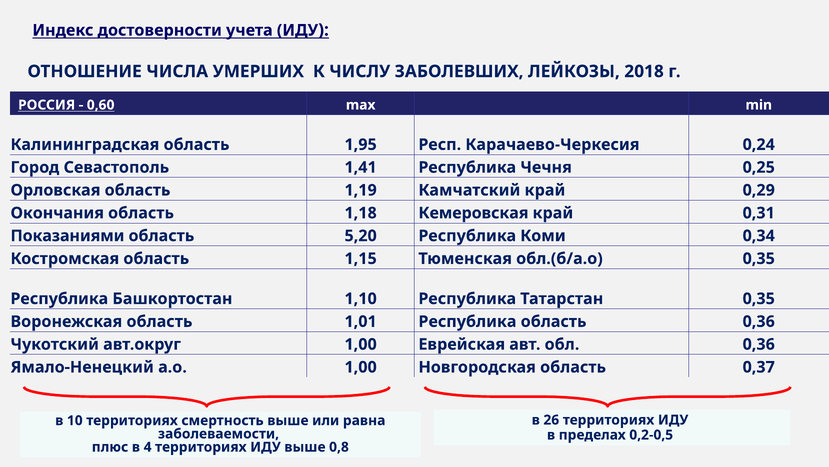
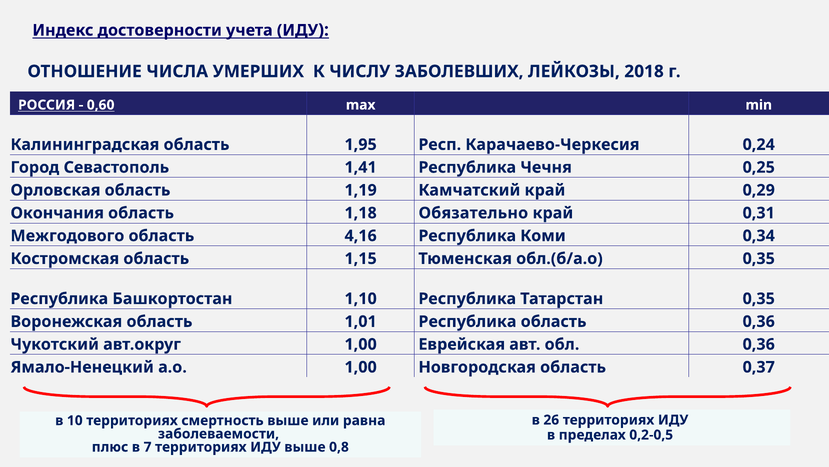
Кемеровская: Кемеровская -> Обязательно (473, 213)
Показаниями: Показаниями -> Межгодового (67, 236)
5,20: 5,20 -> 4,16 (361, 236)
4: 4 -> 7 (148, 446)
